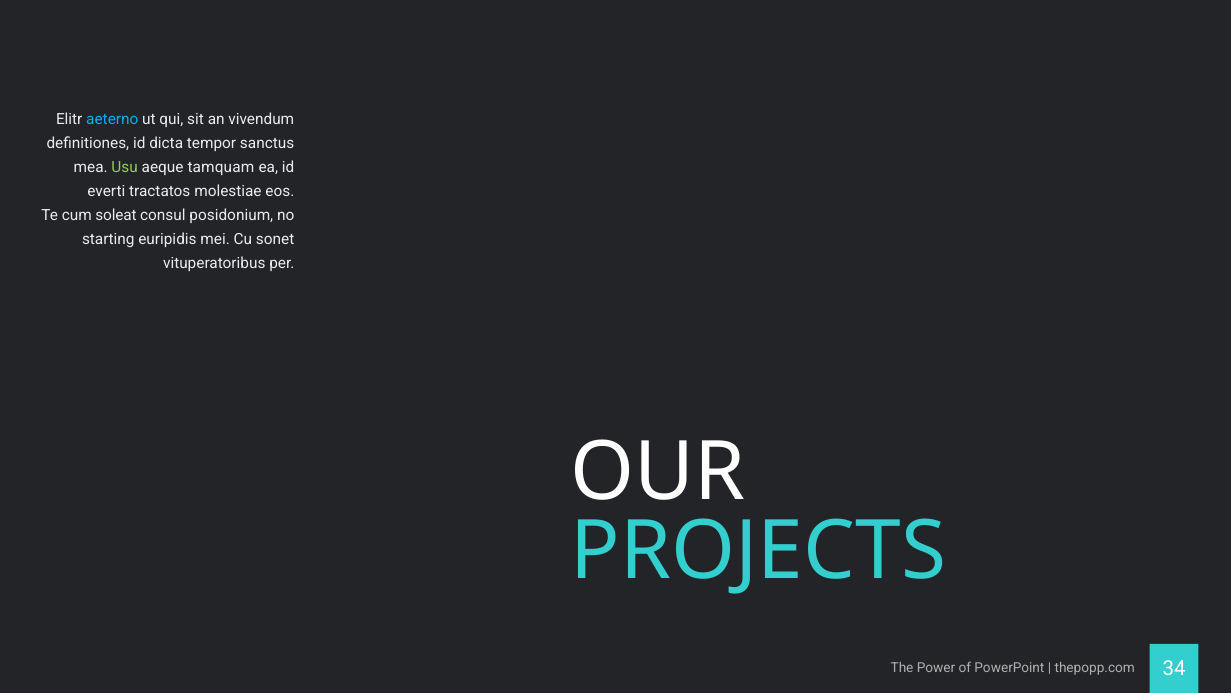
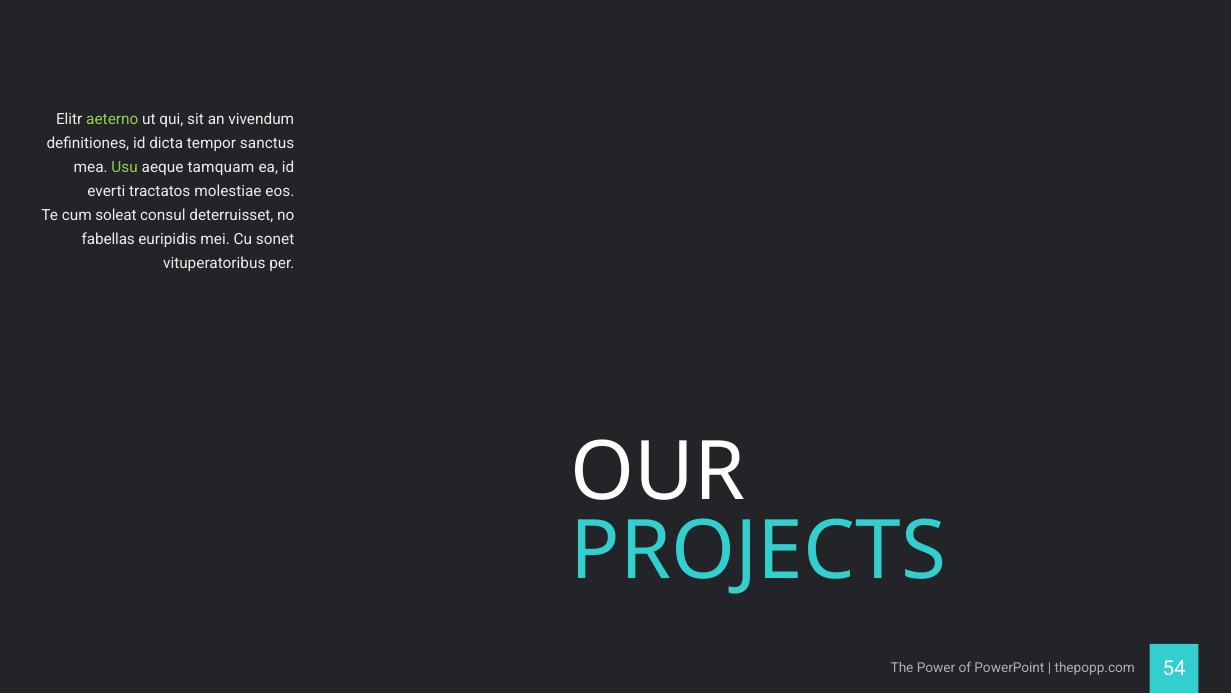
aeterno colour: light blue -> light green (112, 119)
posidonium: posidonium -> deterruisset (231, 215)
starting: starting -> fabellas (108, 239)
34: 34 -> 54 (1174, 668)
